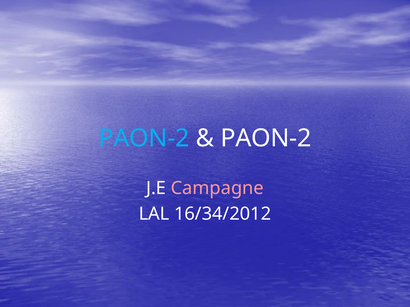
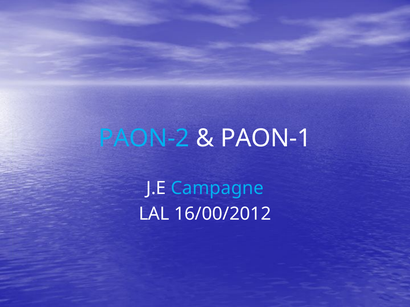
PAON-2: PAON-2 -> PAON-1 (266, 138)
Campagne colour: pink -> light blue (217, 189)
16/34/2012: 16/34/2012 -> 16/00/2012 (223, 214)
